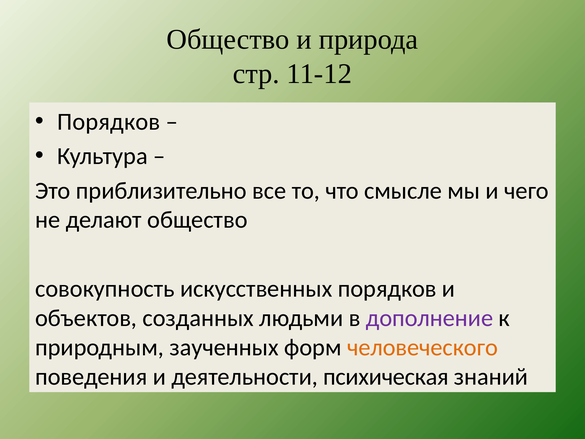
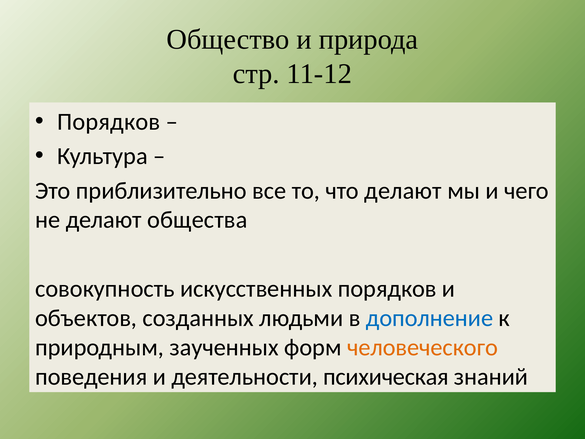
что смысле: смысле -> делают (403, 191)
делают общество: общество -> общества (197, 220)
дополнение colour: purple -> blue (430, 318)
